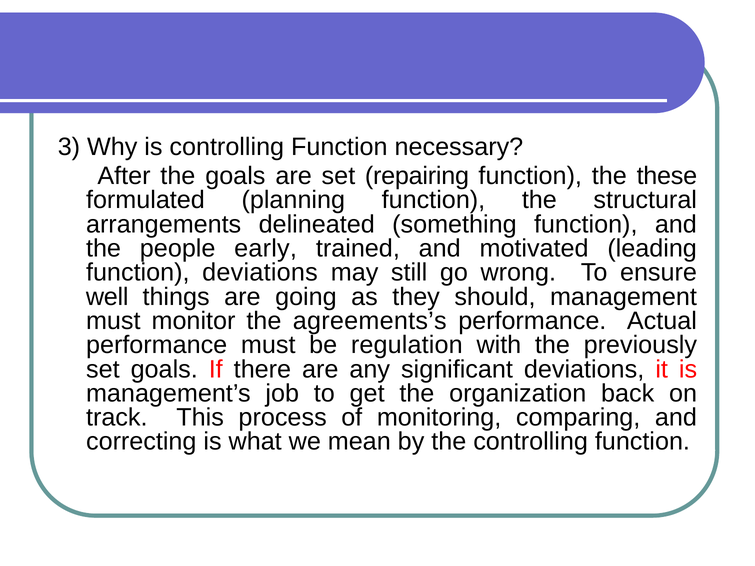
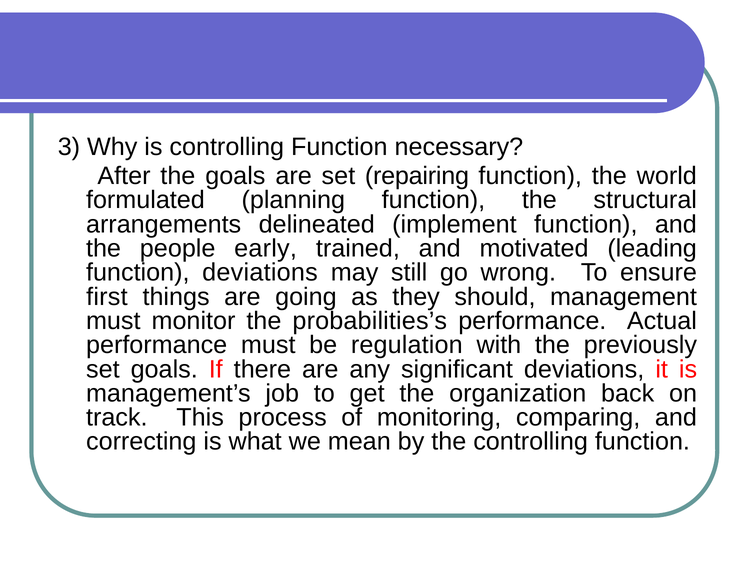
these: these -> world (667, 176)
something: something -> implement (454, 224)
well: well -> first (107, 297)
agreements’s: agreements’s -> probabilities’s (370, 321)
